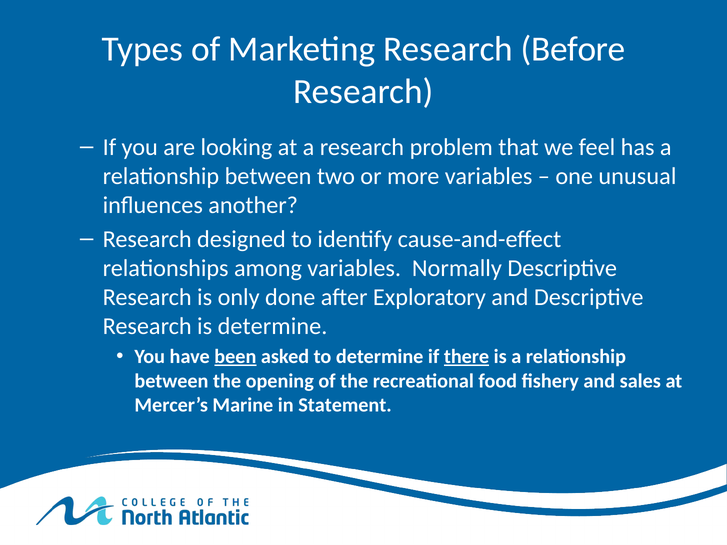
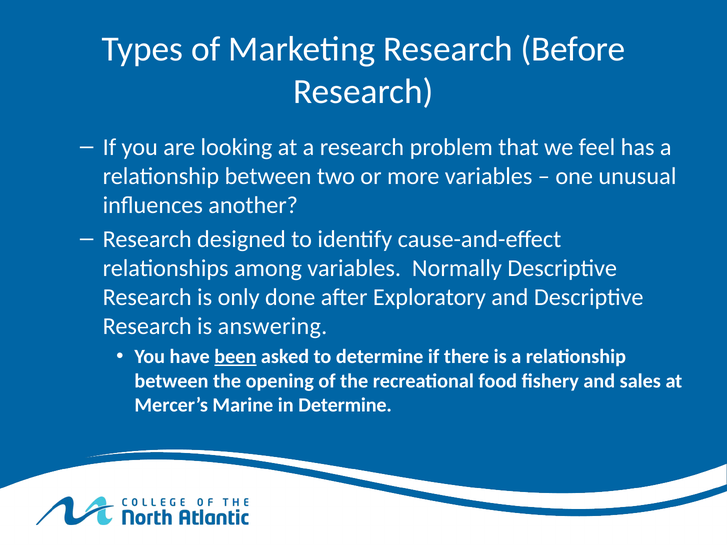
is determine: determine -> answering (272, 326)
there underline: present -> none (467, 357)
in Statement: Statement -> Determine (345, 405)
